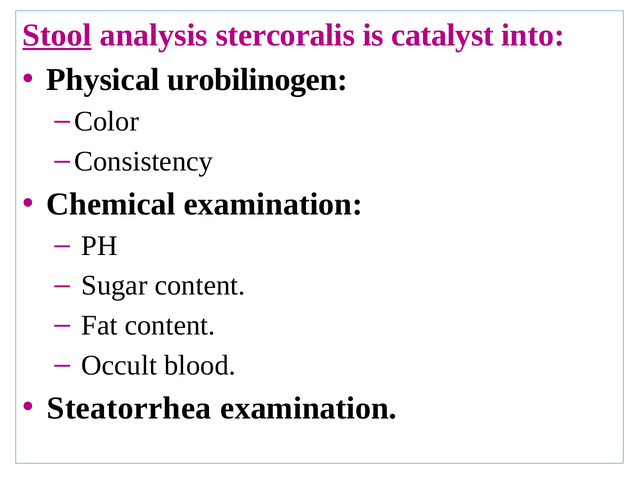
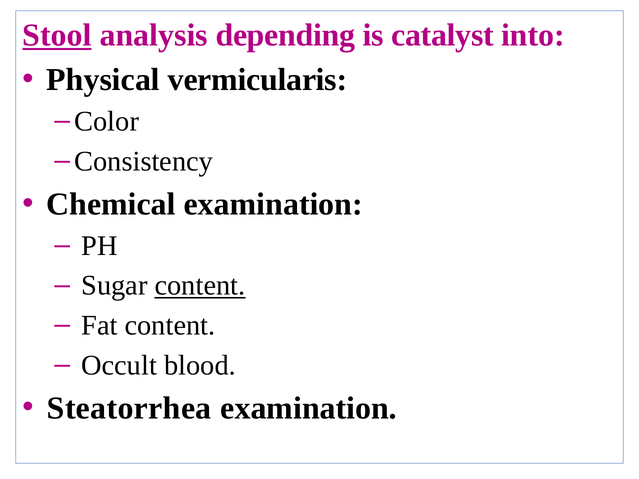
stercoralis: stercoralis -> depending (285, 35)
urobilinogen: urobilinogen -> vermicularis (258, 80)
content underline: none -> present (200, 286)
